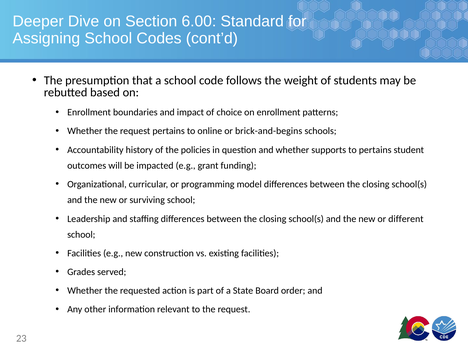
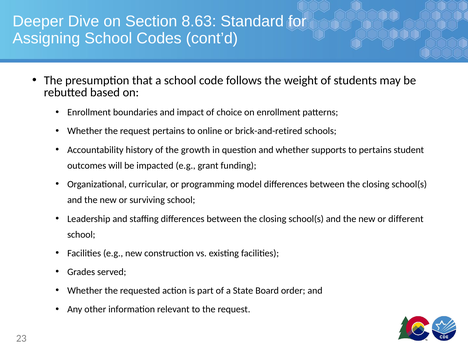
6.00: 6.00 -> 8.63 (199, 21)
brick-and-begins: brick-and-begins -> brick-and-retired (269, 131)
policies: policies -> growth (195, 150)
